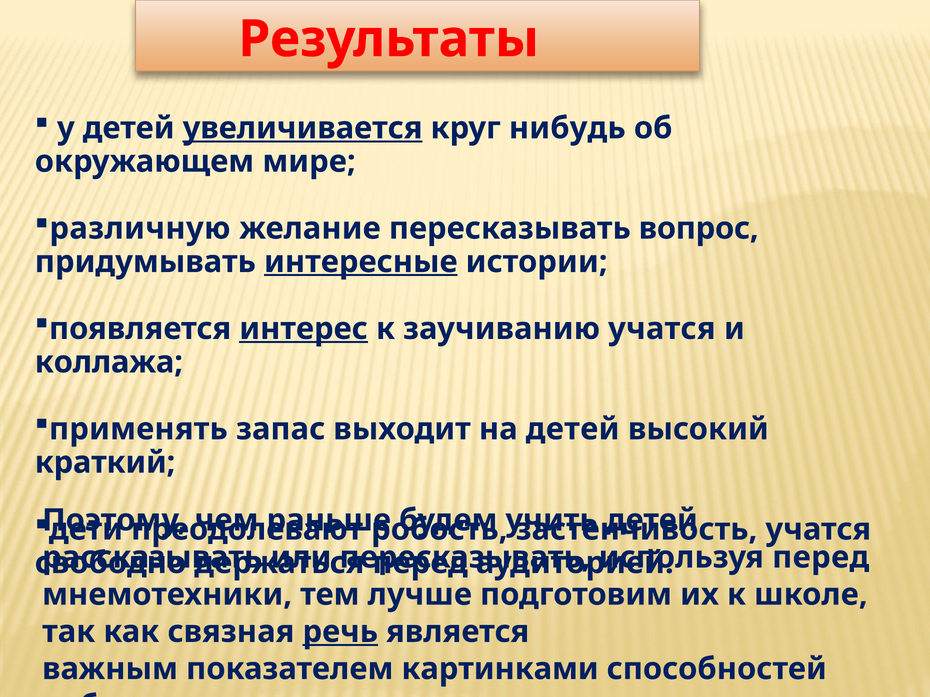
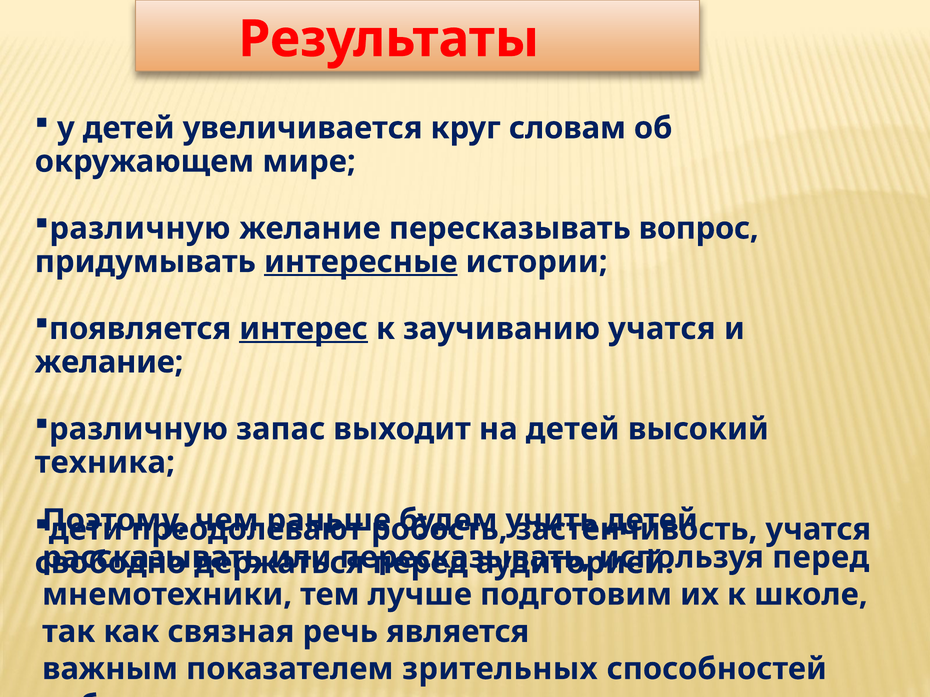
увеличивается underline: present -> none (303, 128)
нибудь: нибудь -> словам (567, 128)
коллажа: коллажа -> желание (109, 362)
применять: применять -> различную (138, 429)
краткий: краткий -> техника (105, 463)
речь underline: present -> none (340, 632)
картинками: картинками -> зрительных (500, 669)
